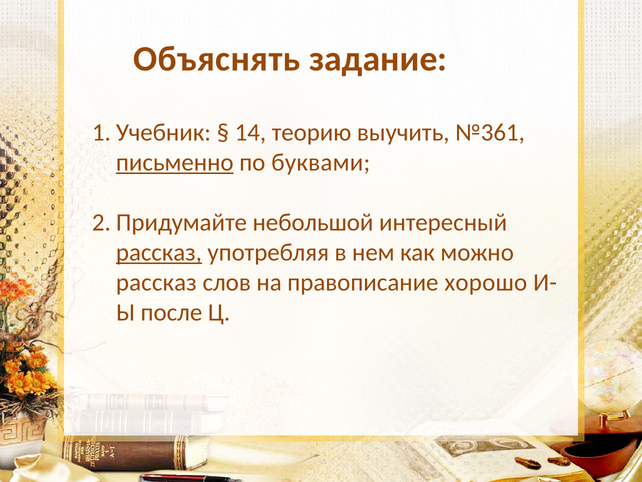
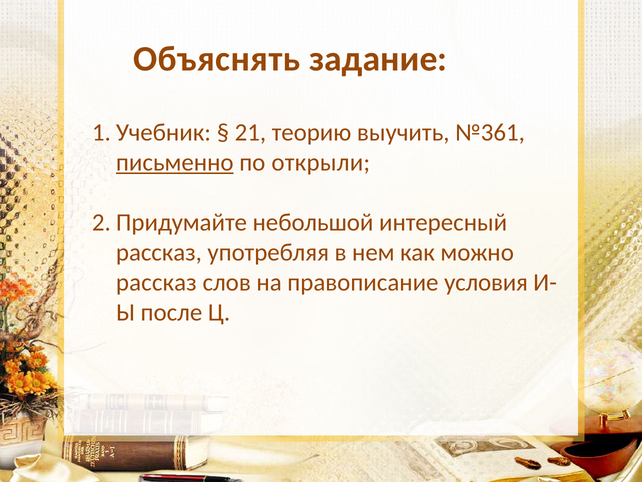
14: 14 -> 21 (250, 132)
буквами: буквами -> открыли (321, 162)
рассказ underline: present -> none (159, 252)
хорошо: хорошо -> условия (486, 282)
